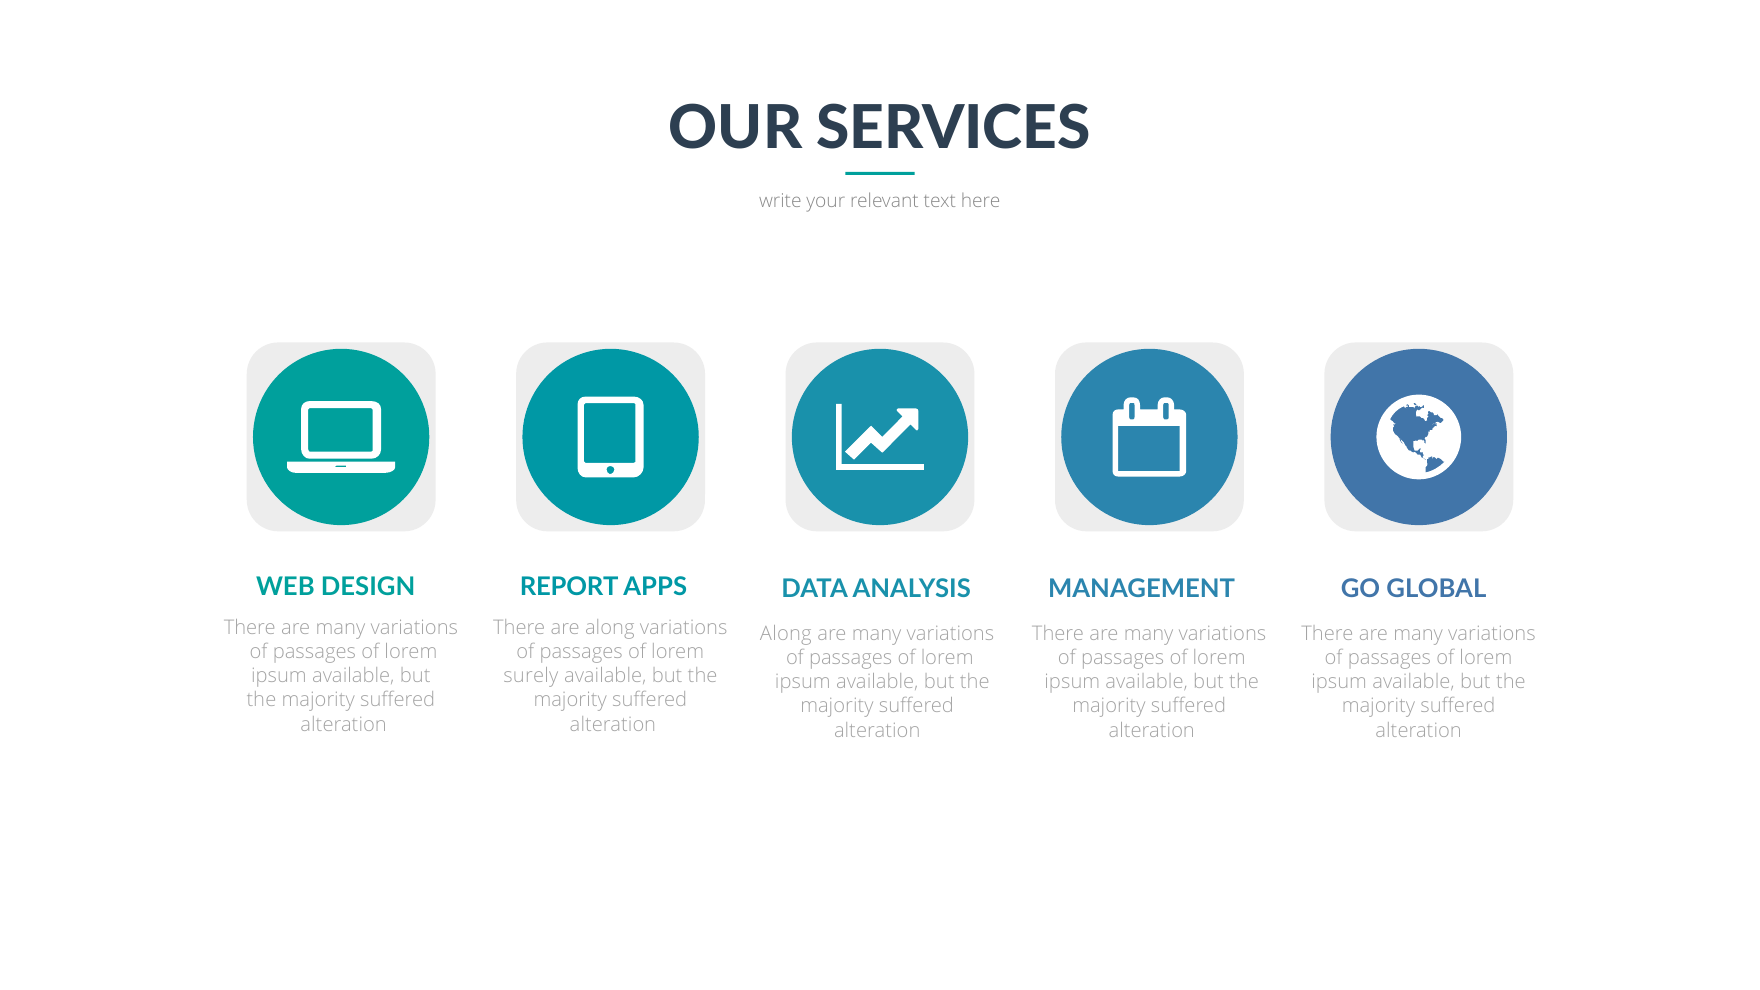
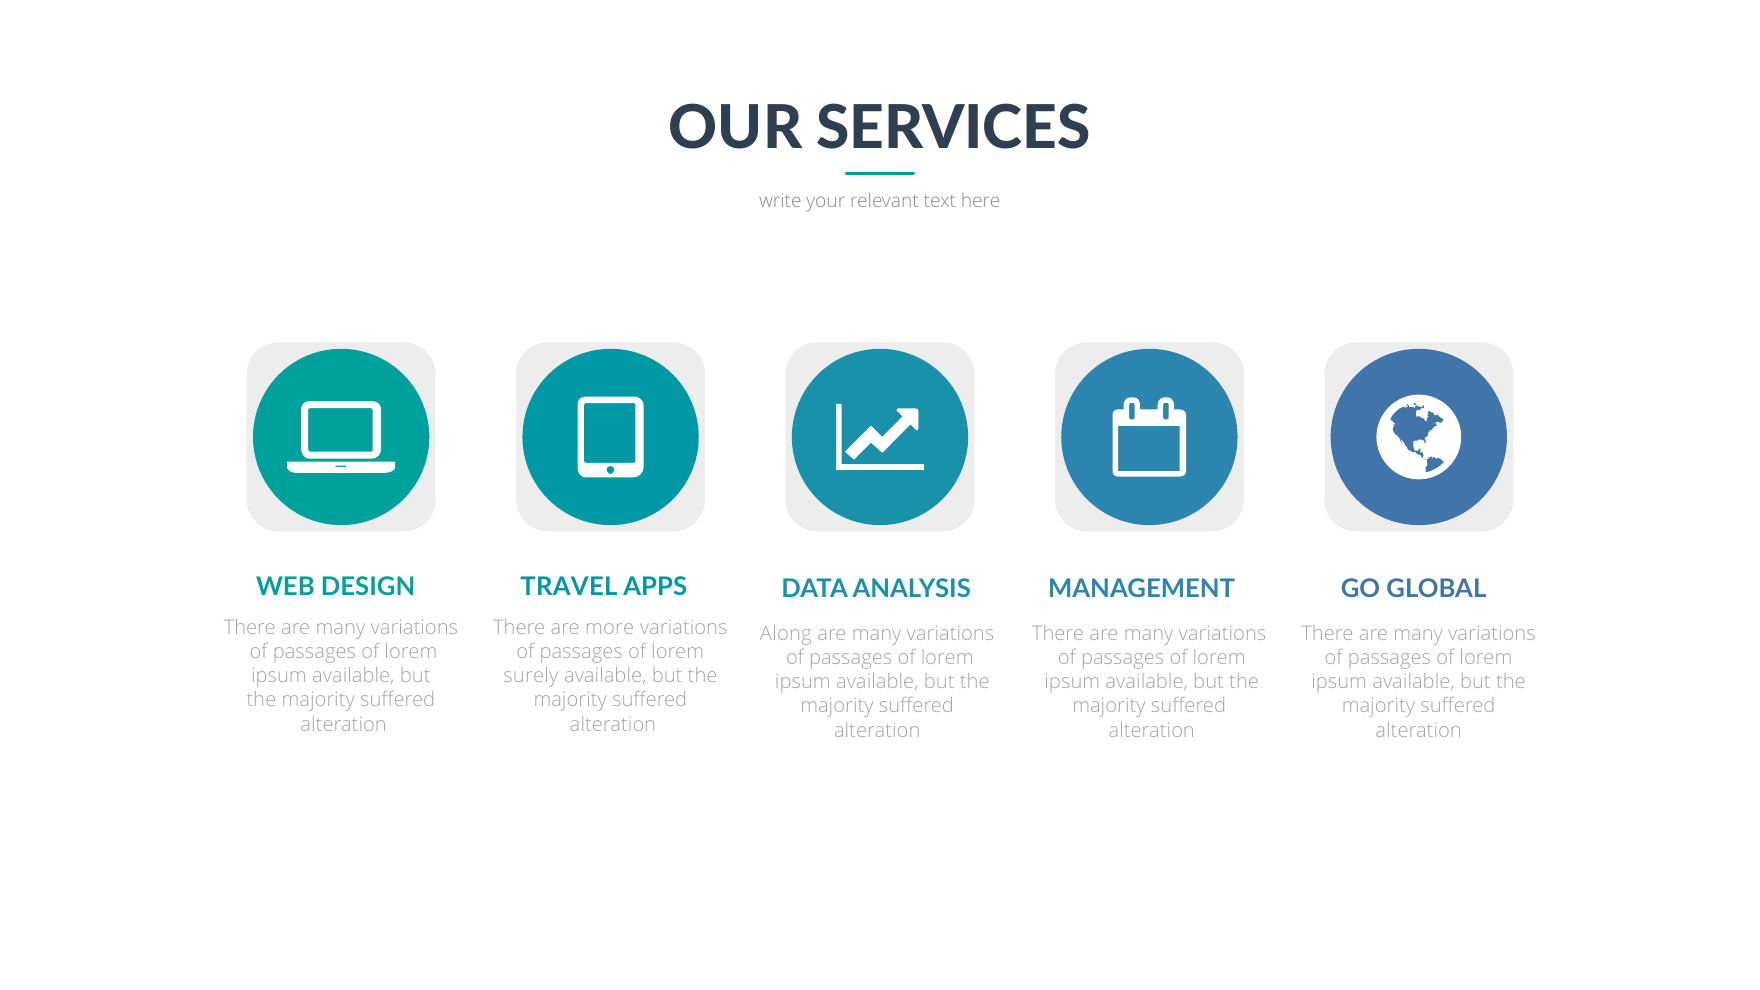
REPORT: REPORT -> TRAVEL (569, 587)
are along: along -> more (610, 628)
